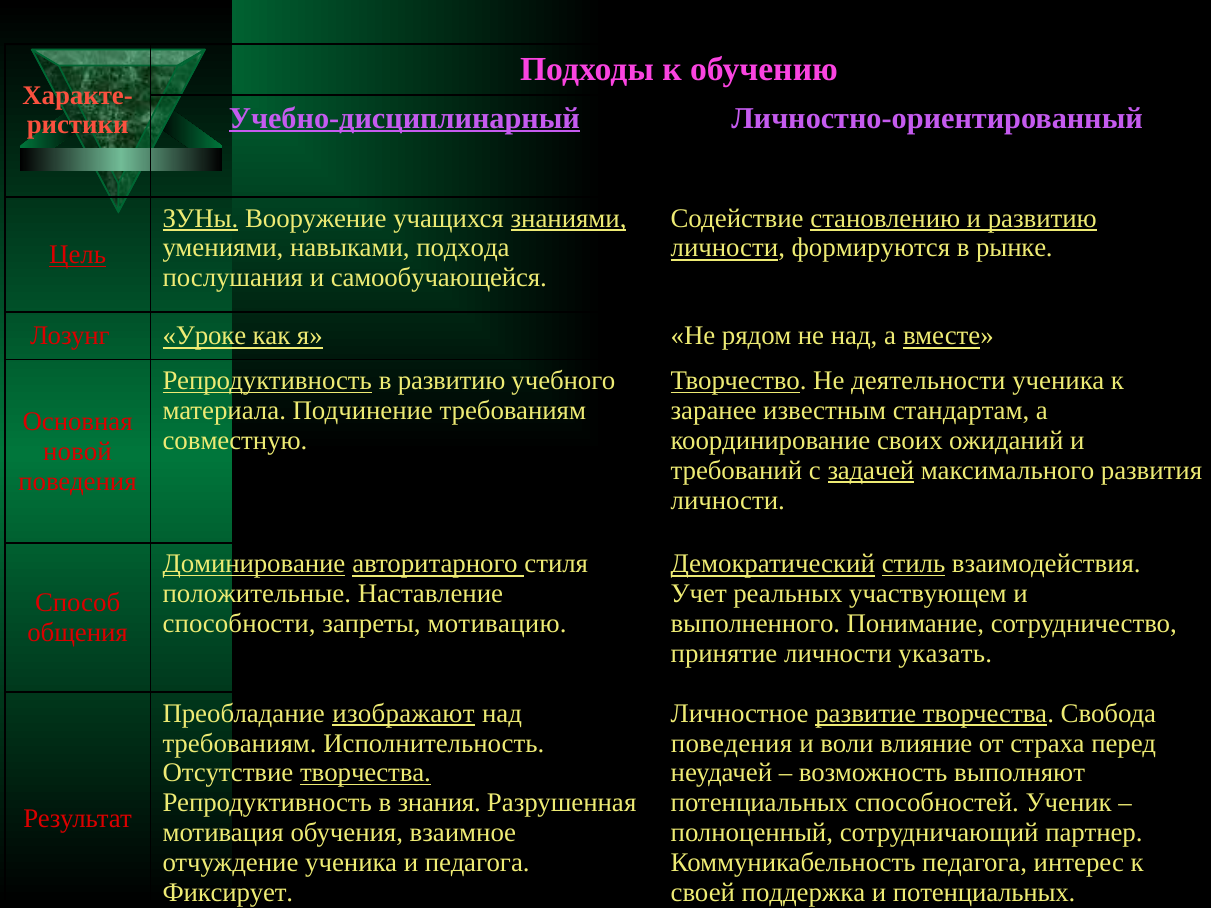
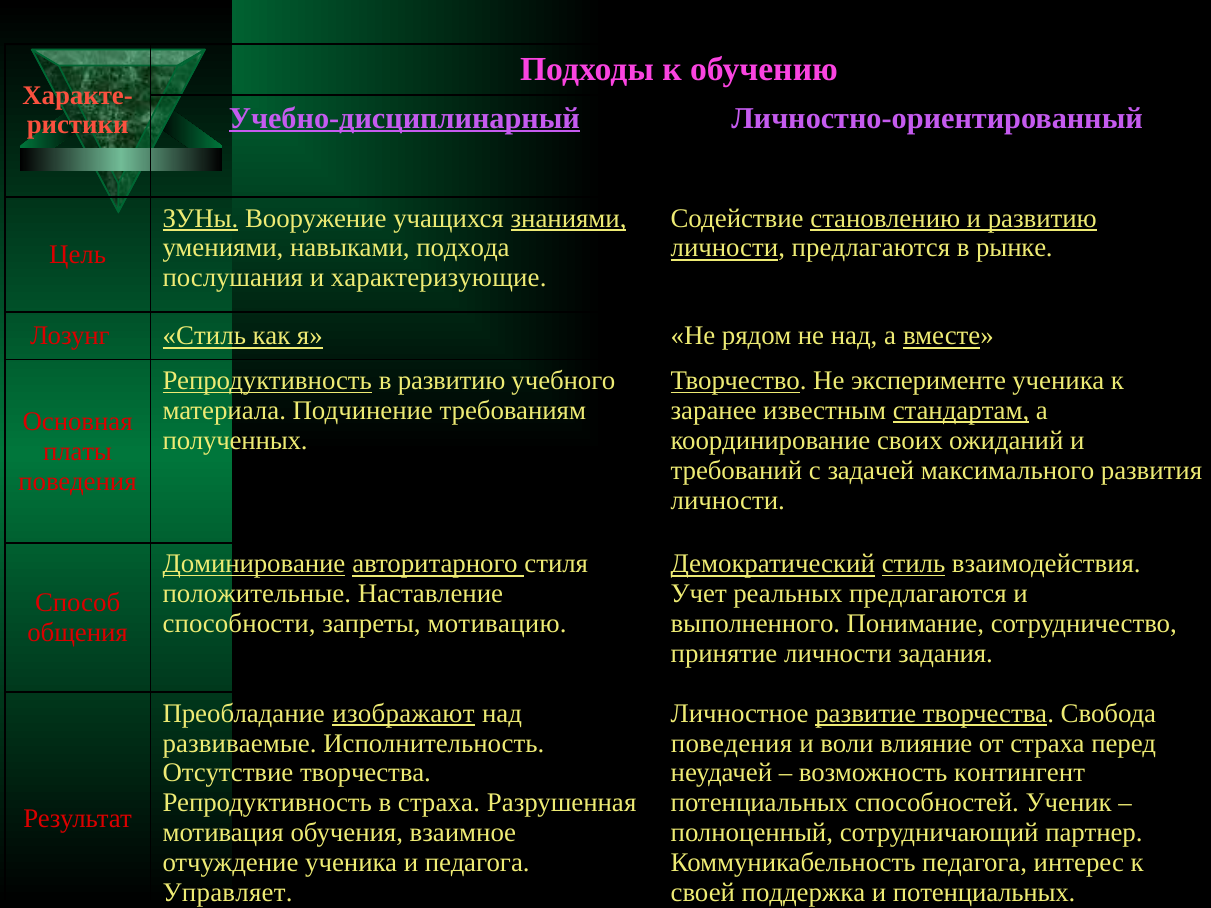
личности формируются: формируются -> предлагаются (871, 248)
Цель underline: present -> none (78, 255)
самообучающейся: самообучающейся -> характеризующие (439, 278)
Лозунг Уроке: Уроке -> Стиль (204, 336)
деятельности: деятельности -> эксперименте (928, 381)
стандартам underline: none -> present (961, 411)
совместную: совместную -> полученных (235, 441)
новой: новой -> платы (78, 451)
задачей underline: present -> none (871, 470)
реальных участвующем: участвующем -> предлагаются (928, 594)
указать: указать -> задания (945, 654)
требованиям: требованиям -> развиваемые (240, 743)
творчества underline: present -> none (365, 773)
выполняют: выполняют -> контингент (1020, 773)
в знания: знания -> страха (439, 803)
Фиксирует: Фиксирует -> Управляет (228, 893)
